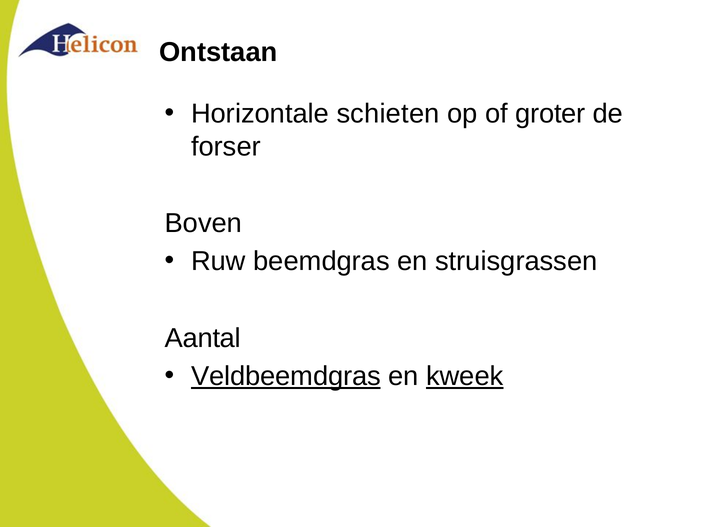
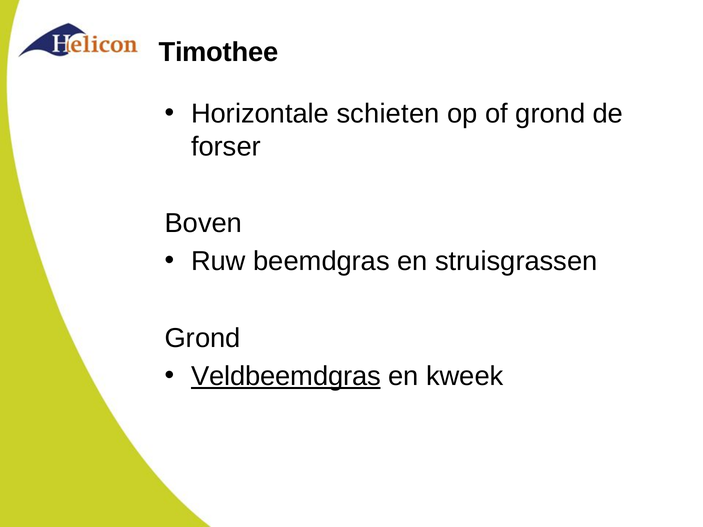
Ontstaan: Ontstaan -> Timothee (218, 52)
of groter: groter -> grond (550, 114)
Aantal: Aantal -> Grond (203, 338)
kweek underline: present -> none (465, 376)
